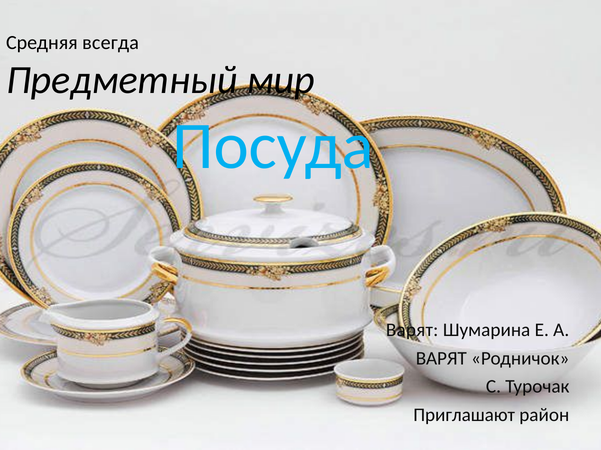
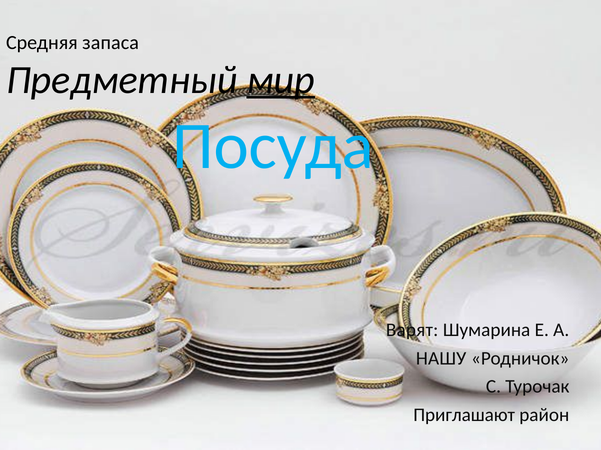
всегда: всегда -> запаса (111, 43)
мир underline: none -> present (281, 80)
ВАРЯТ: ВАРЯТ -> НАШУ (441, 359)
